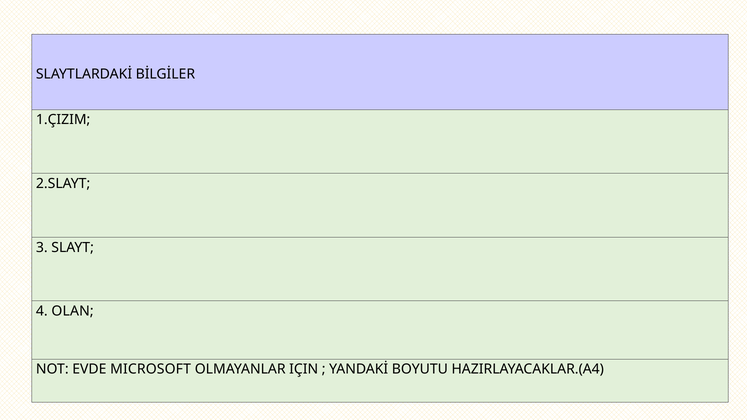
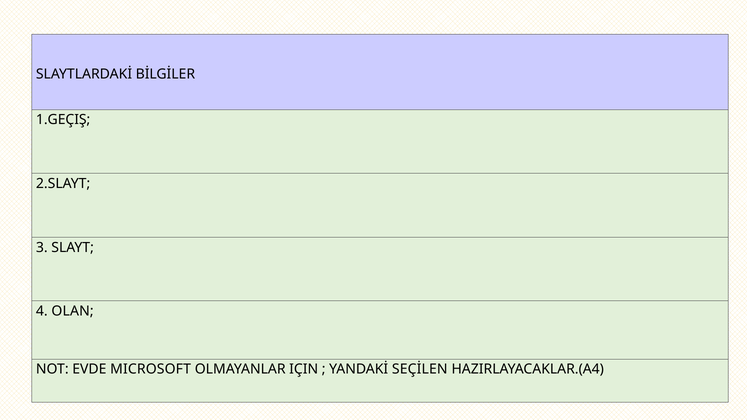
1.ÇIZIM: 1.ÇIZIM -> 1.GEÇIŞ (63, 120)
BOYUTU: BOYUTU -> SEÇİLEN (420, 369)
